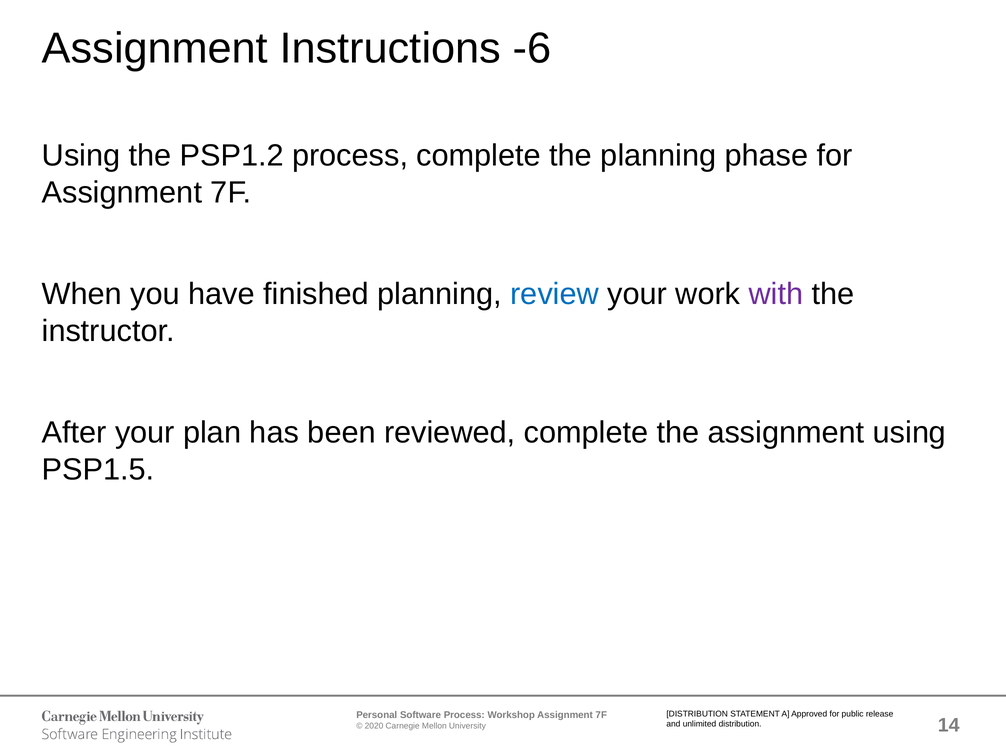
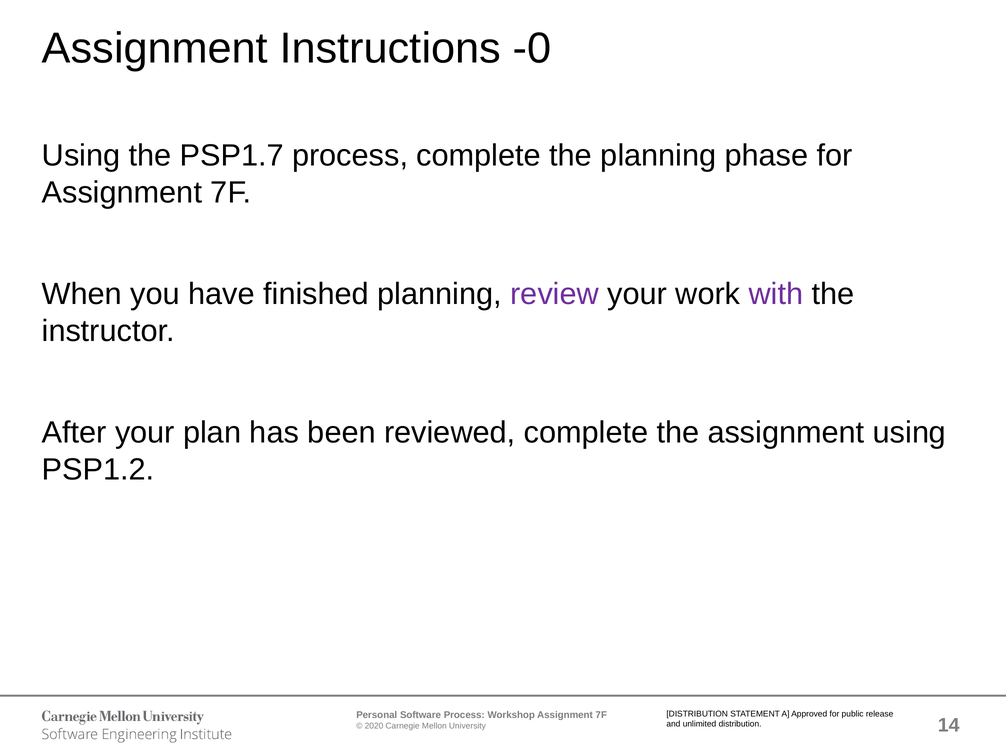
-6: -6 -> -0 (532, 48)
PSP1.2: PSP1.2 -> PSP1.7 (232, 156)
review colour: blue -> purple (555, 294)
PSP1.5: PSP1.5 -> PSP1.2 (98, 470)
